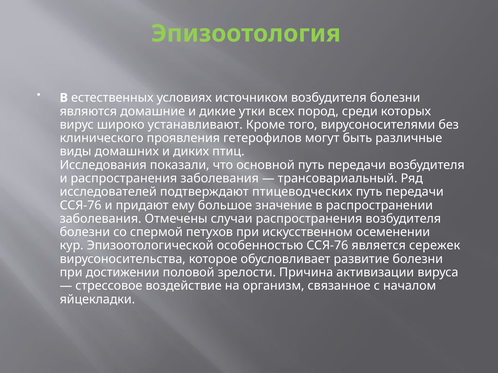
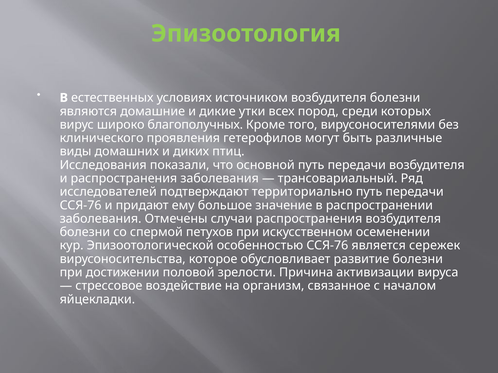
устанавливают: устанавливают -> благополучных (195, 125)
птицеводческих: птицеводческих -> территориально (302, 192)
